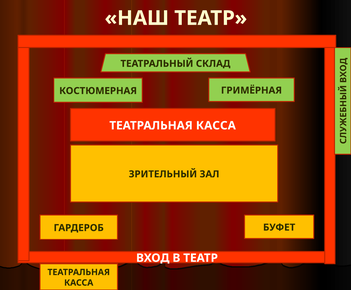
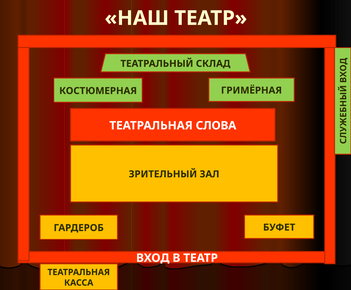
КАССА: КАССА -> СЛОВА (216, 126)
